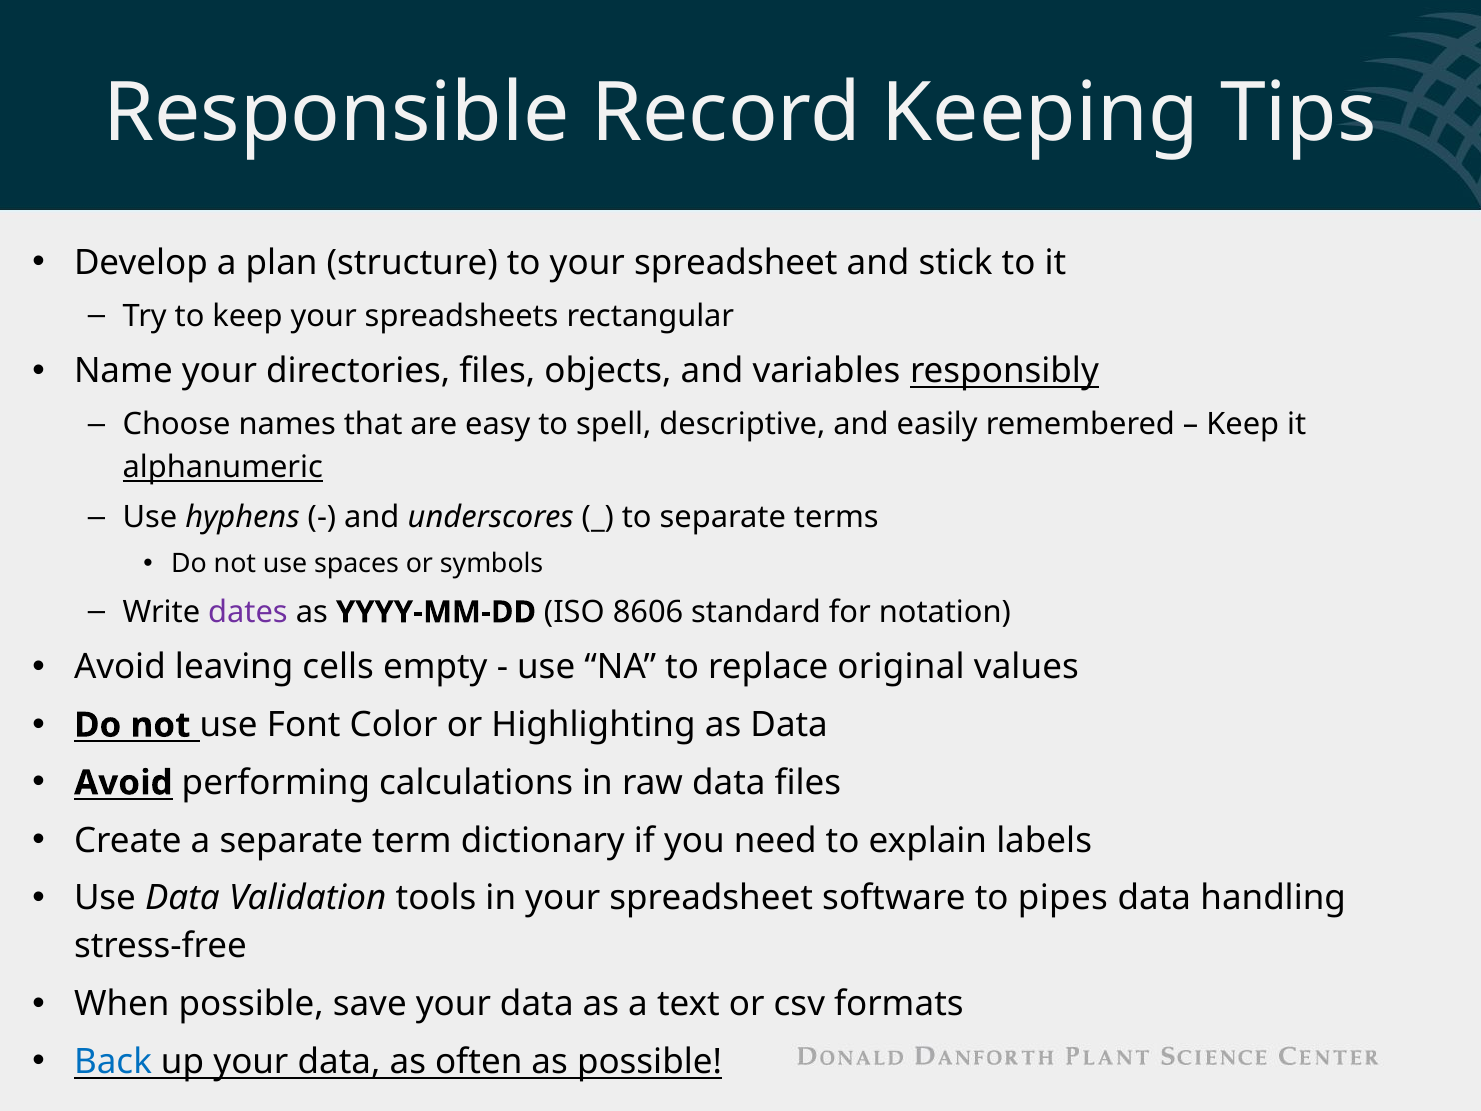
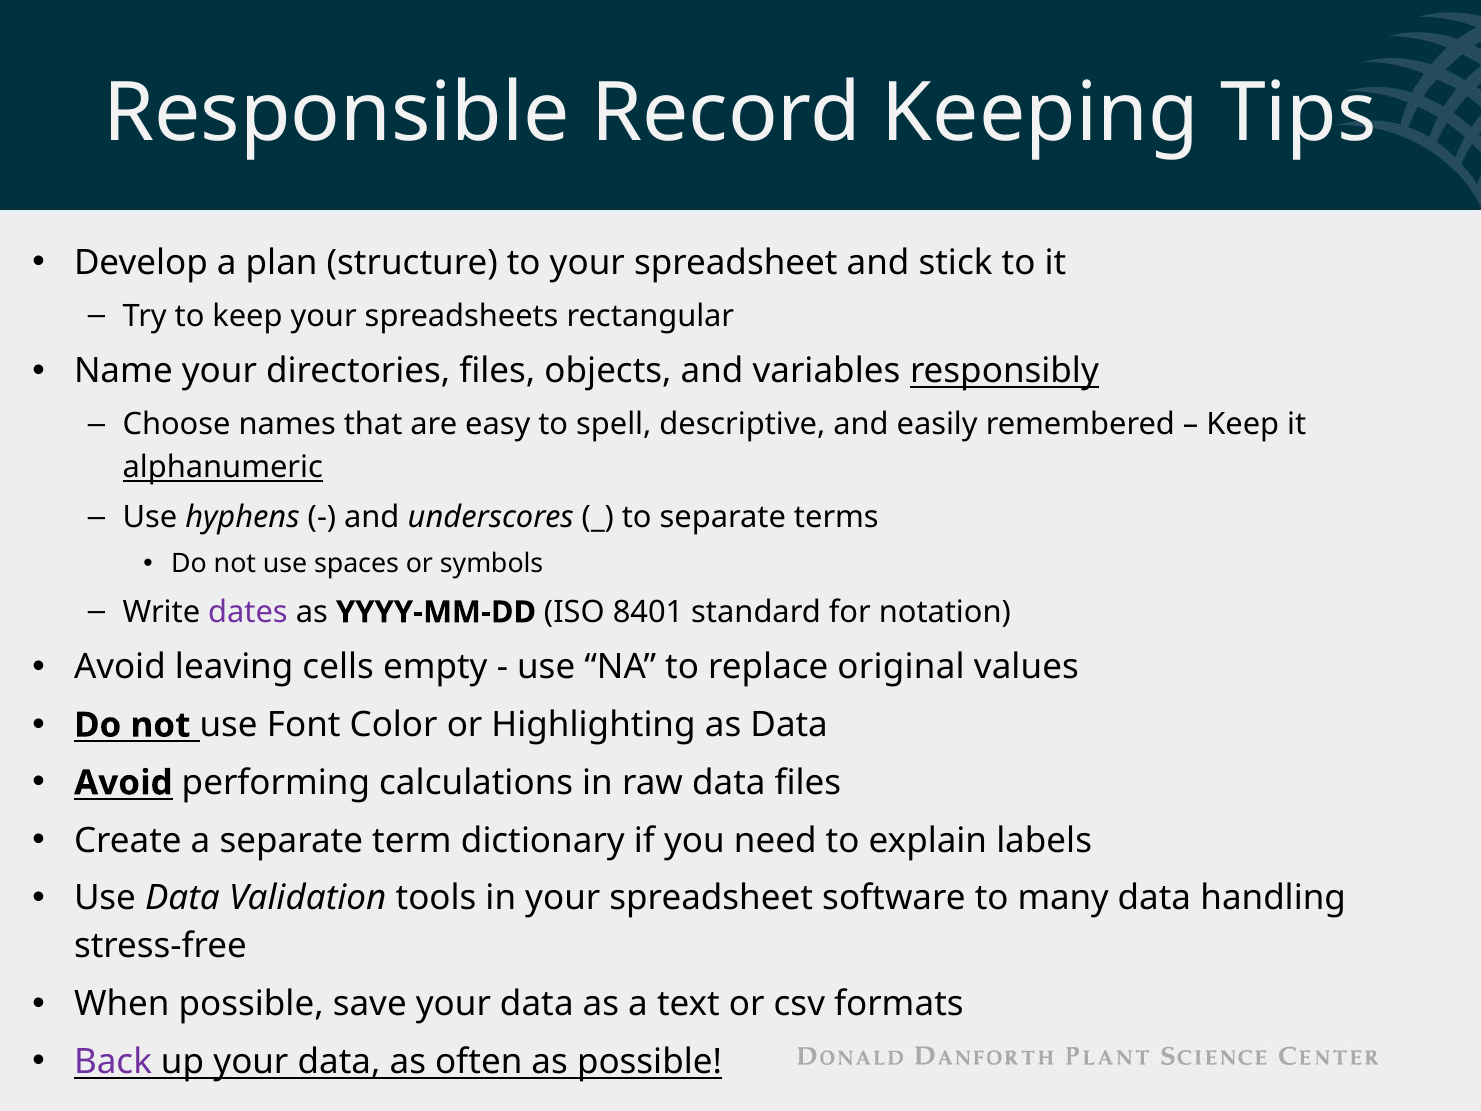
8606: 8606 -> 8401 (648, 612)
pipes: pipes -> many (1063, 898)
Back colour: blue -> purple (113, 1061)
